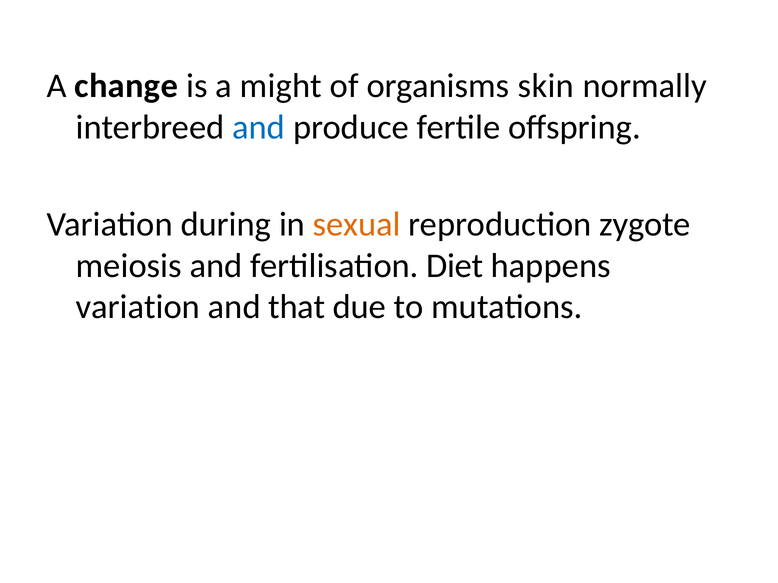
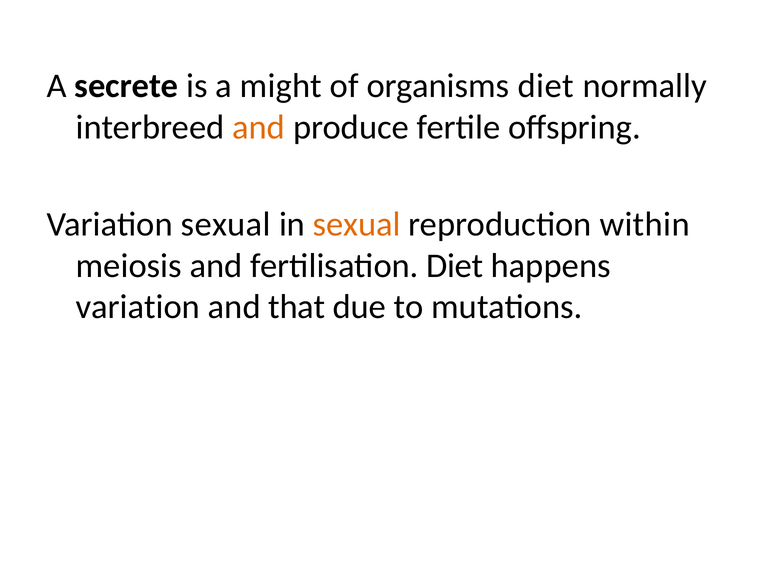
change: change -> secrete (126, 86)
organisms skin: skin -> diet (546, 86)
and colour: blue -> orange (259, 127)
Variation during: during -> sexual (226, 224)
zygote: zygote -> within (645, 224)
